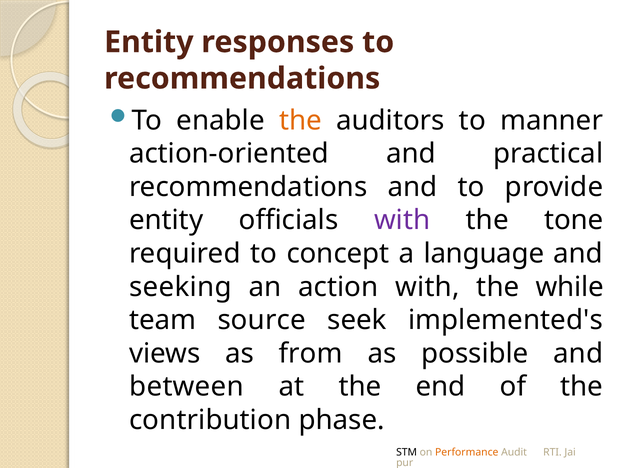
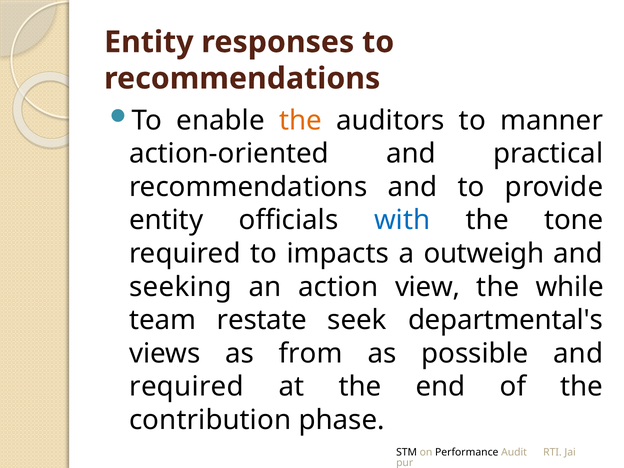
with colour: purple -> blue (402, 220)
concept: concept -> impacts (338, 254)
language: language -> outweigh (484, 254)
action with: with -> view (428, 287)
source: source -> restate (262, 320)
implemented's: implemented's -> departmental's (506, 320)
between: between -> required (187, 387)
Performance colour: orange -> black (467, 453)
